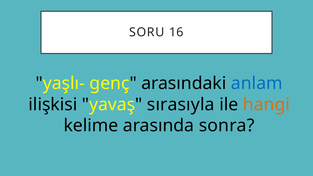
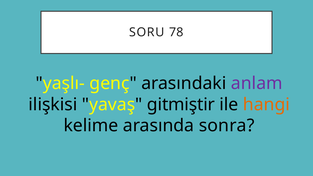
16: 16 -> 78 (176, 32)
anlam colour: blue -> purple (257, 83)
sırasıyla: sırasıyla -> gitmiştir (181, 105)
